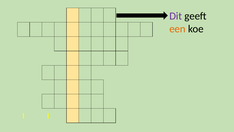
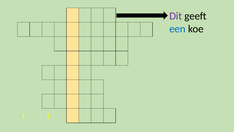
een colour: orange -> blue (177, 29)
